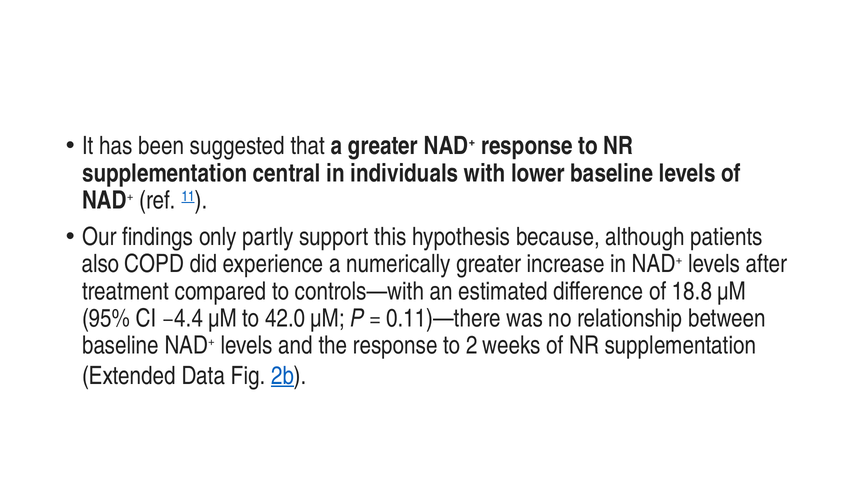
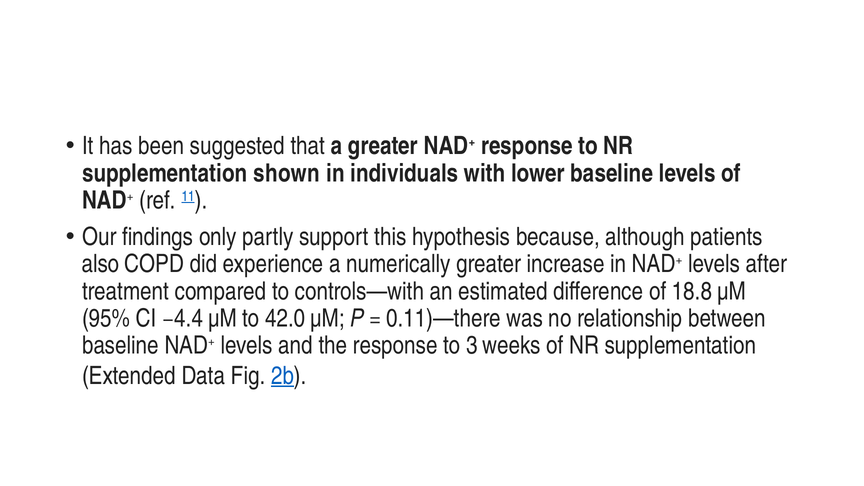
central: central -> shown (287, 173)
2: 2 -> 3 (472, 346)
